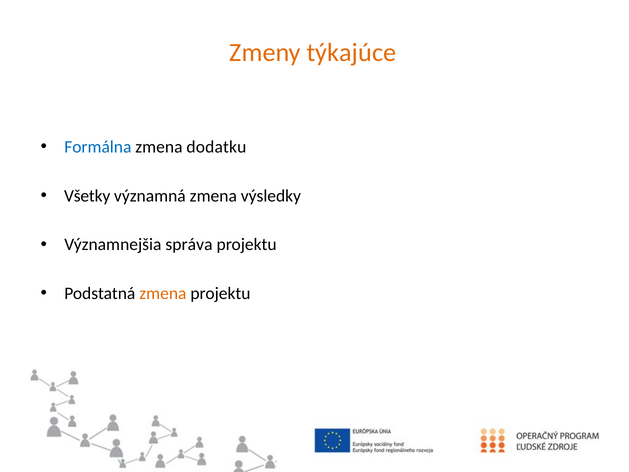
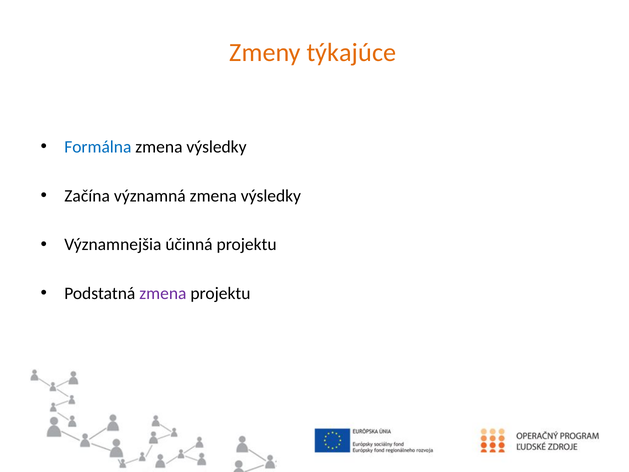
dodatku: dodatku -> výsledky (216, 147)
Všetky: Všetky -> Začína (87, 196)
správa: správa -> účinná (189, 245)
zmena colour: orange -> purple (163, 294)
